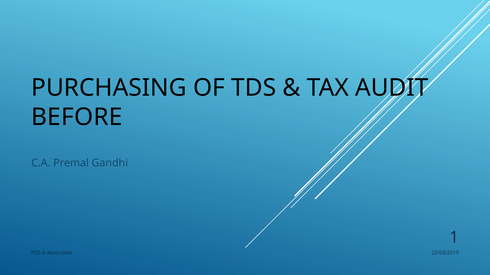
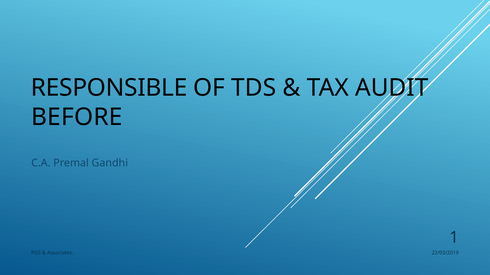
PURCHASING: PURCHASING -> RESPONSIBLE (109, 88)
